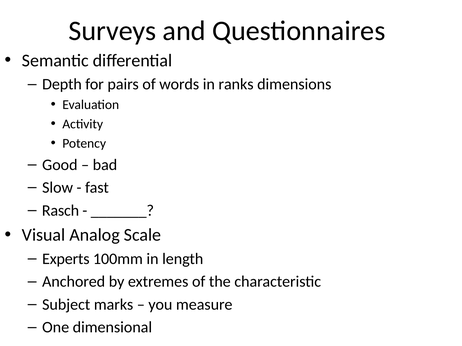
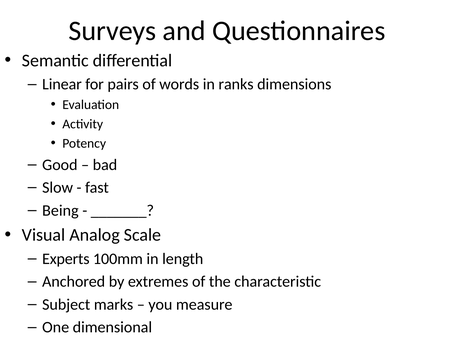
Depth: Depth -> Linear (62, 84)
Rasch: Rasch -> Being (60, 211)
